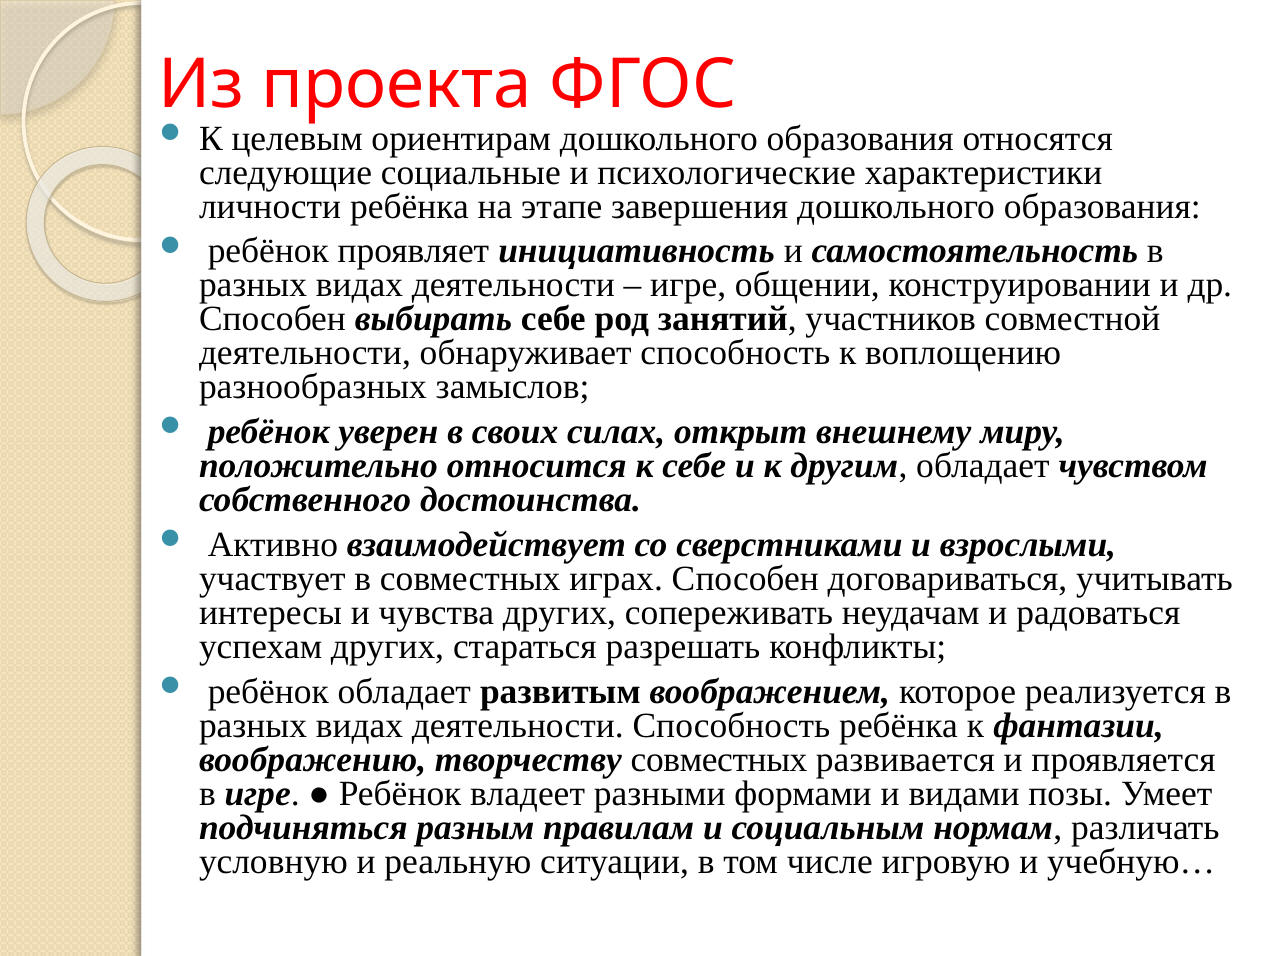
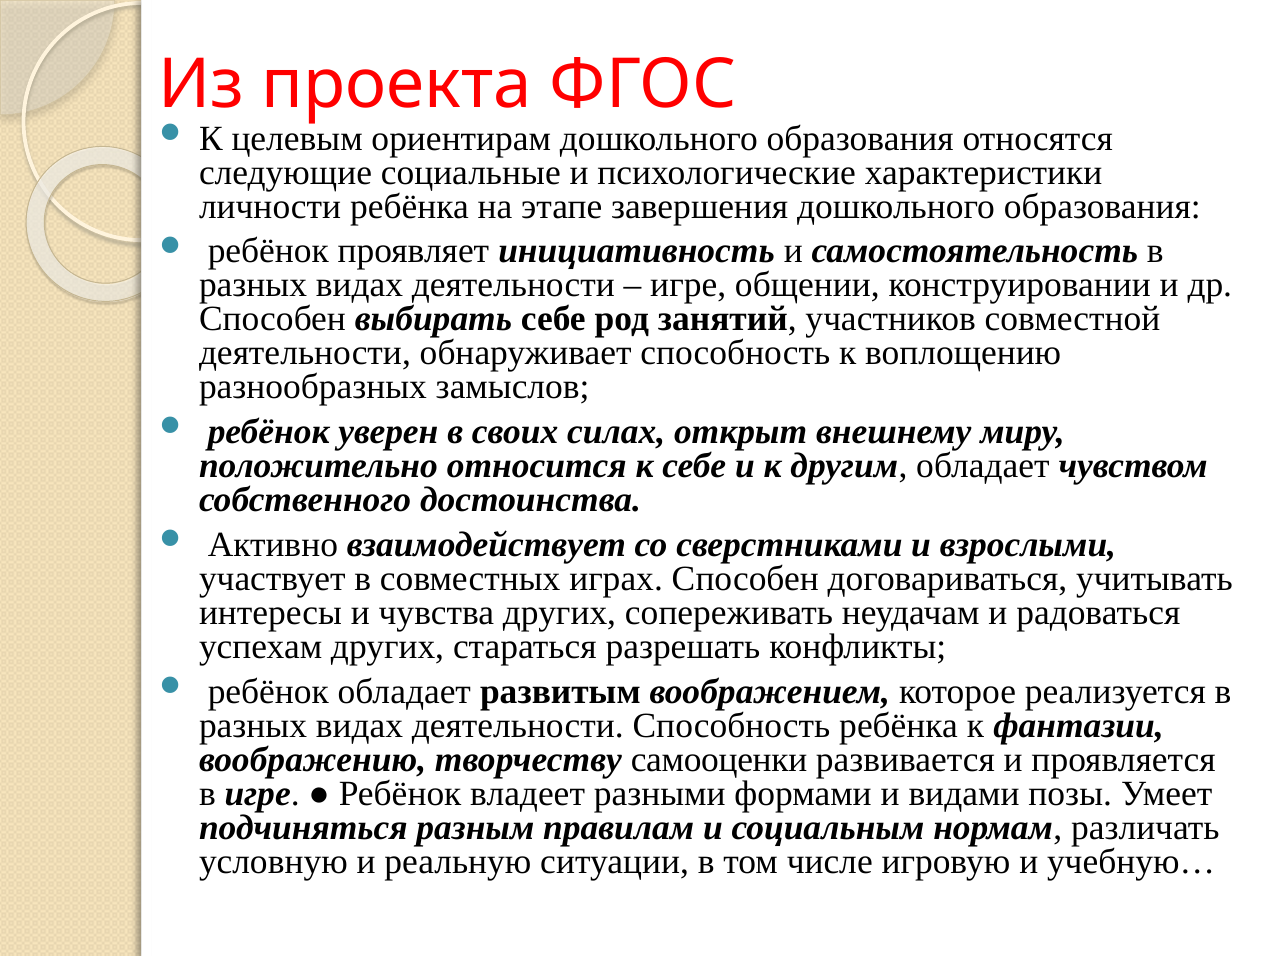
творчеству совместных: совместных -> самооценки (719, 760)
